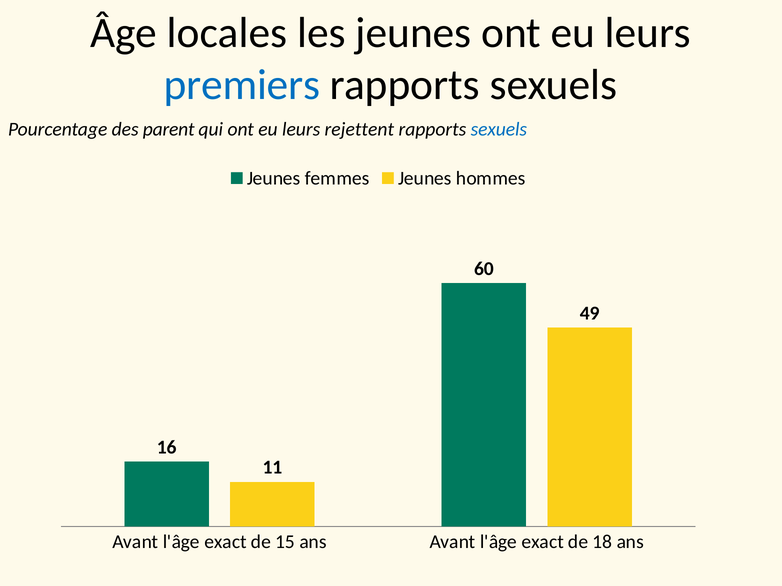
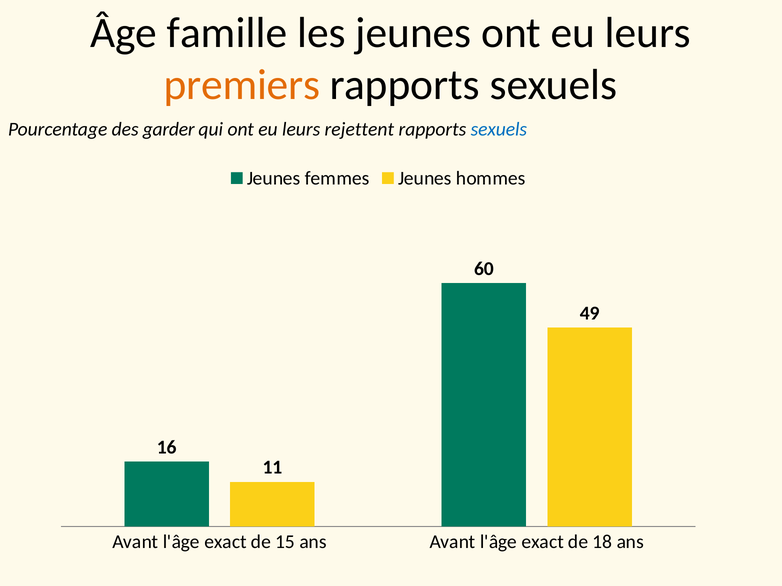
locales: locales -> famille (227, 33)
premiers colour: blue -> orange (242, 85)
parent: parent -> garder (169, 129)
